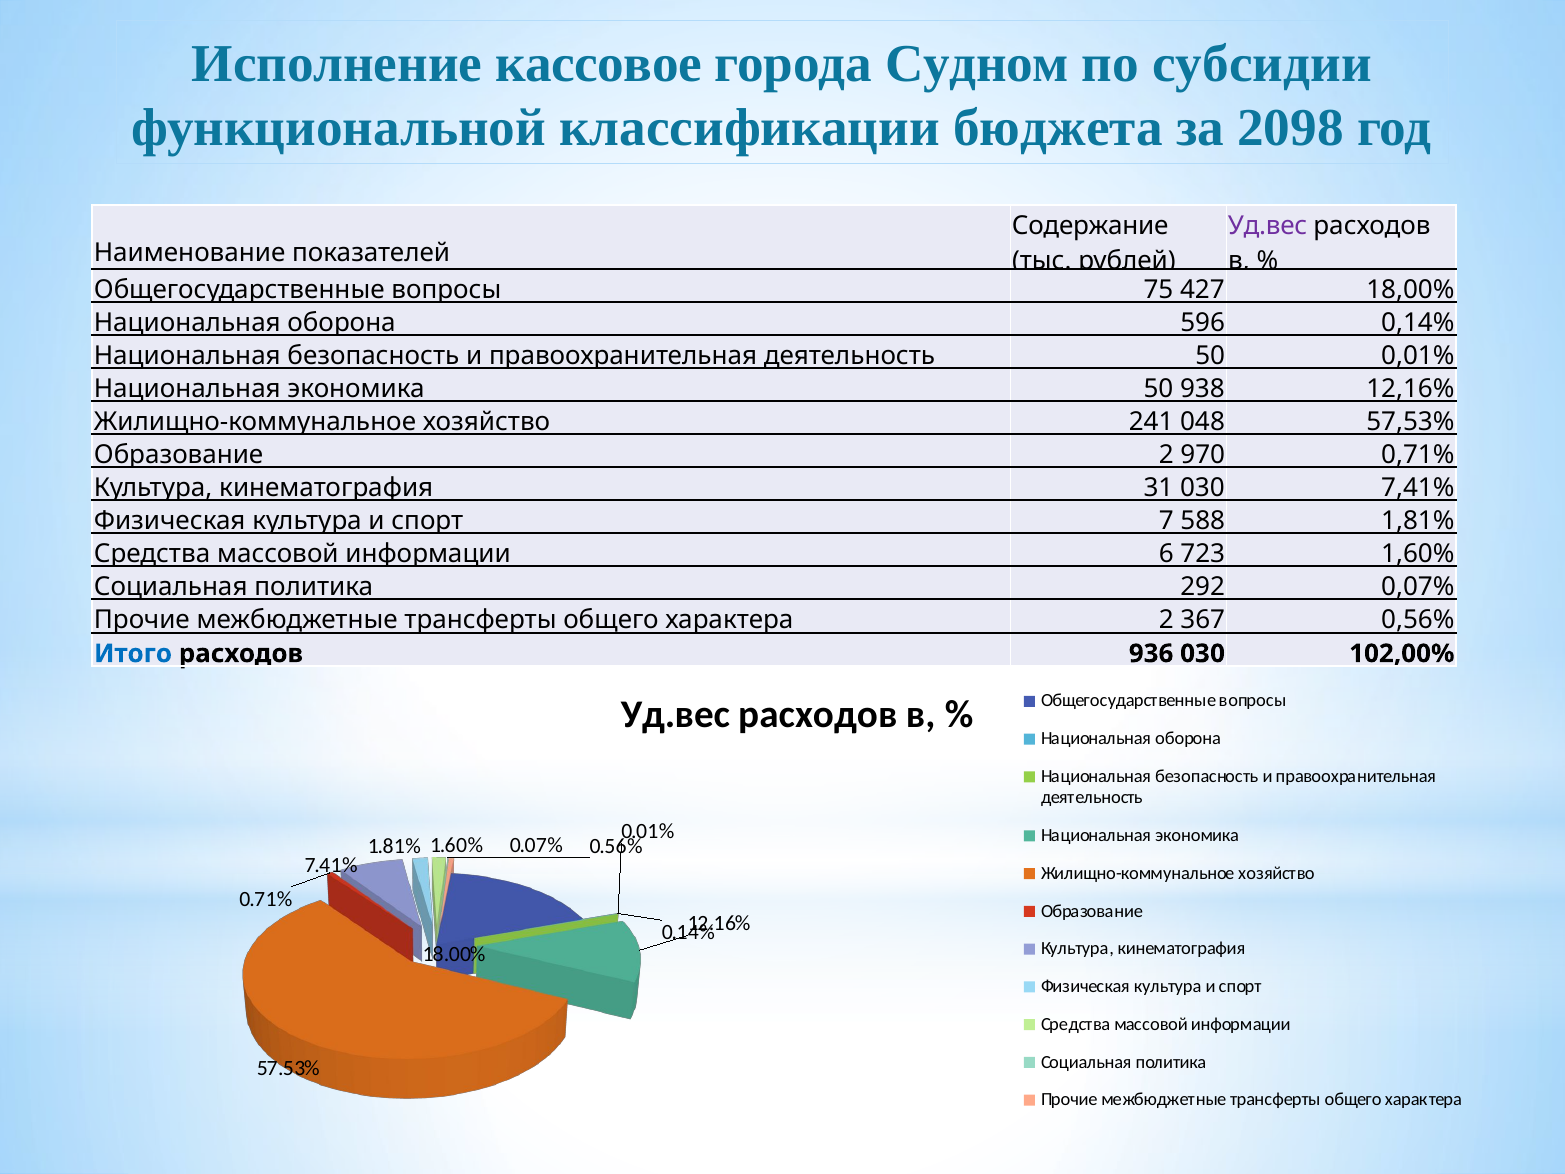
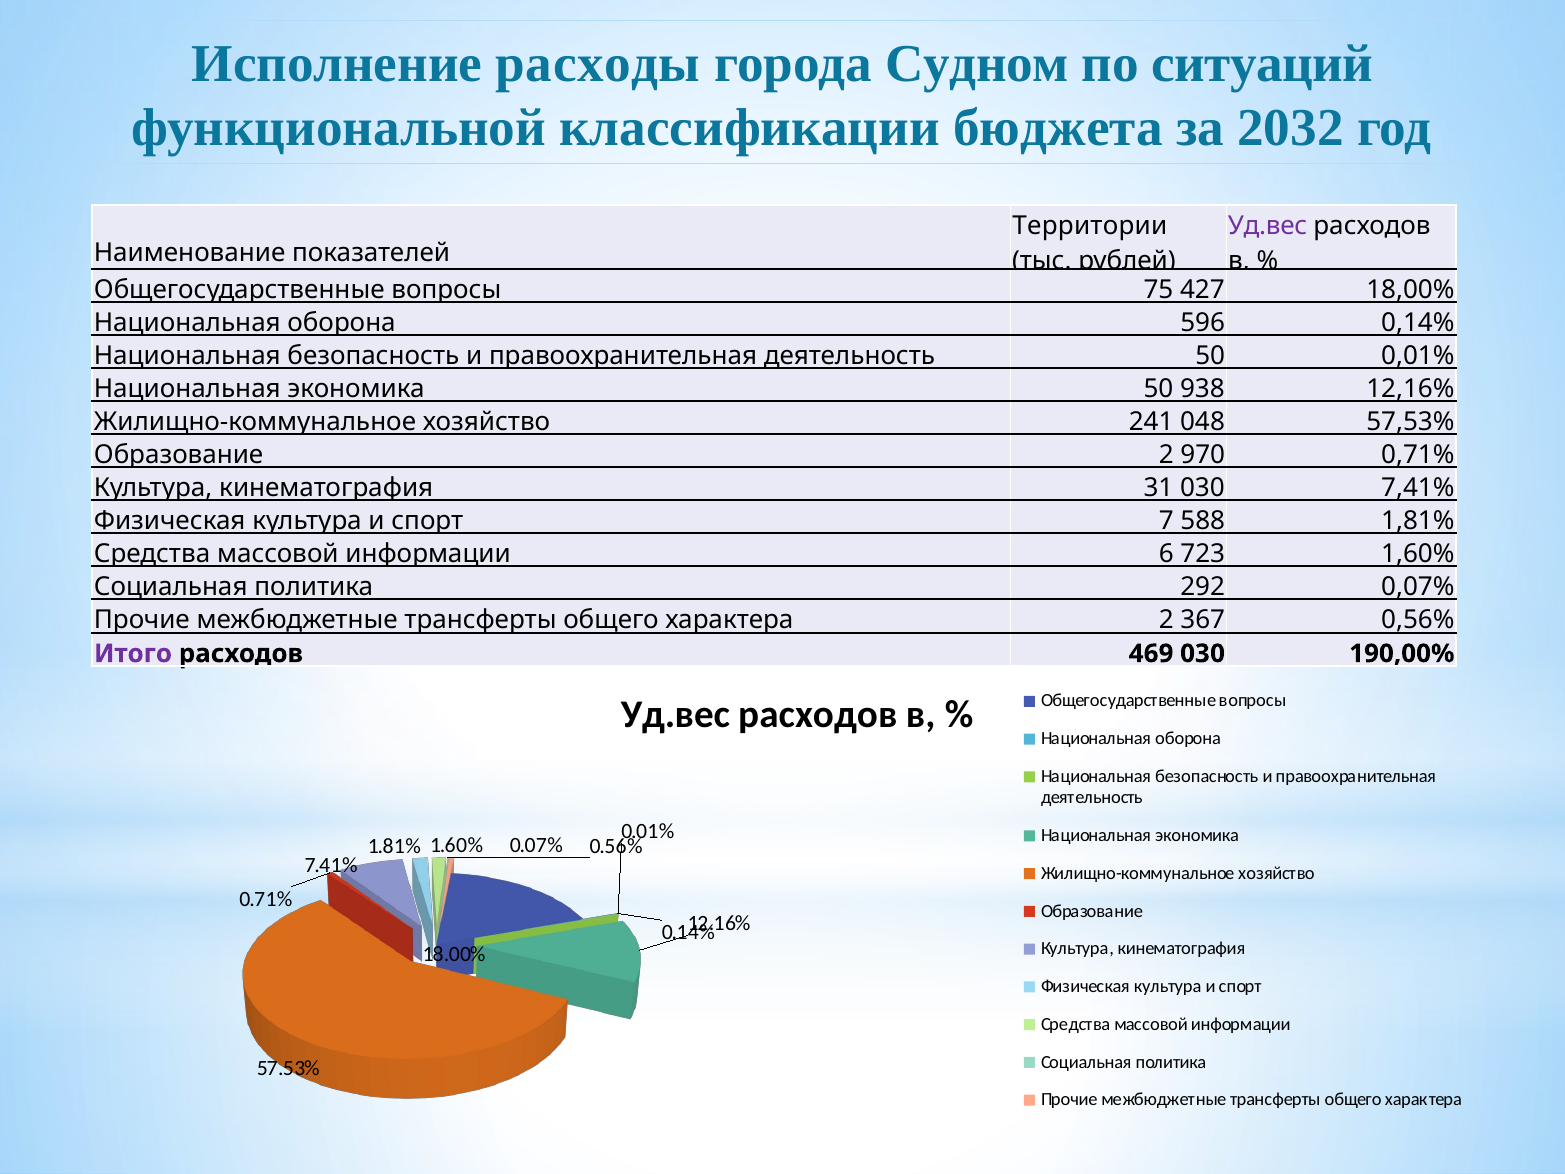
кассовое: кассовое -> расходы (598, 64)
субсидии: субсидии -> ситуаций (1262, 64)
2098: 2098 -> 2032 (1291, 128)
Содержание: Содержание -> Территории (1090, 226)
Итого colour: blue -> purple (133, 653)
936: 936 -> 469 (1151, 653)
102,00%: 102,00% -> 190,00% (1402, 653)
